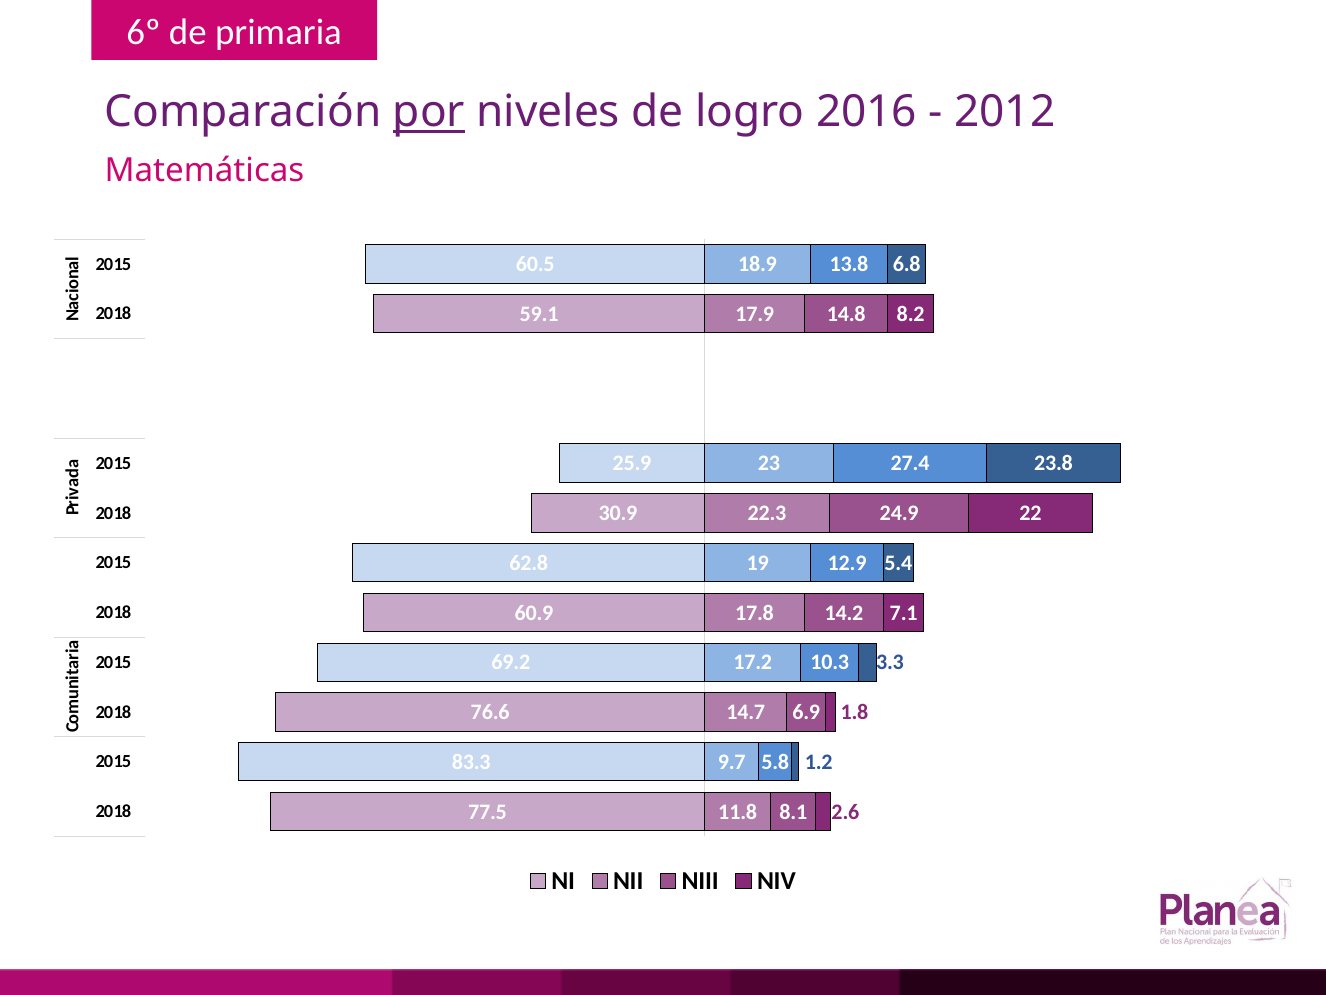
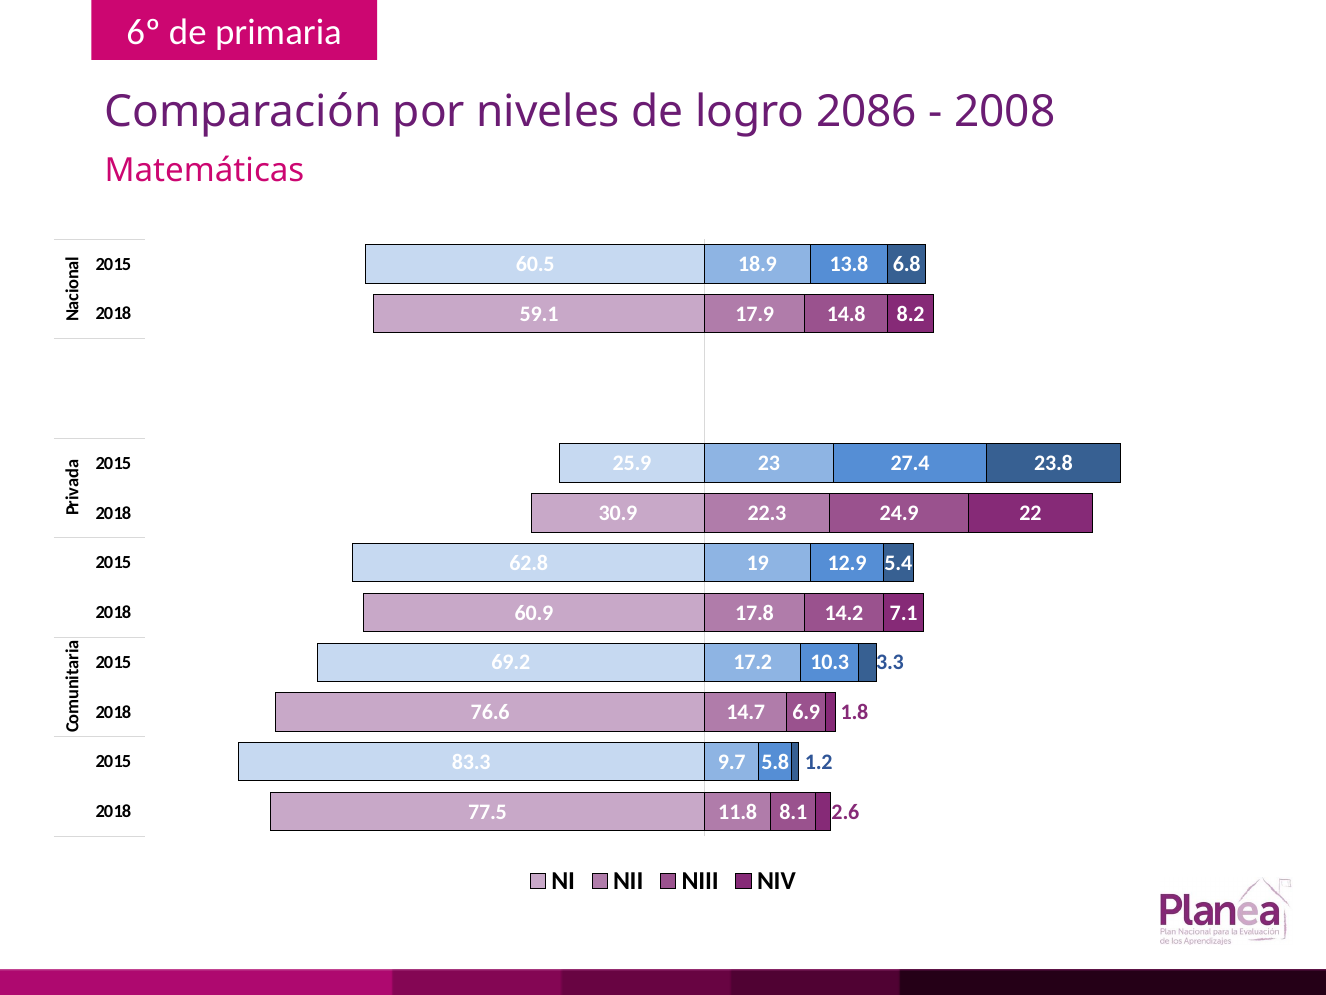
por underline: present -> none (429, 112)
2016: 2016 -> 2086 (867, 112)
2012: 2012 -> 2008 (1005, 112)
